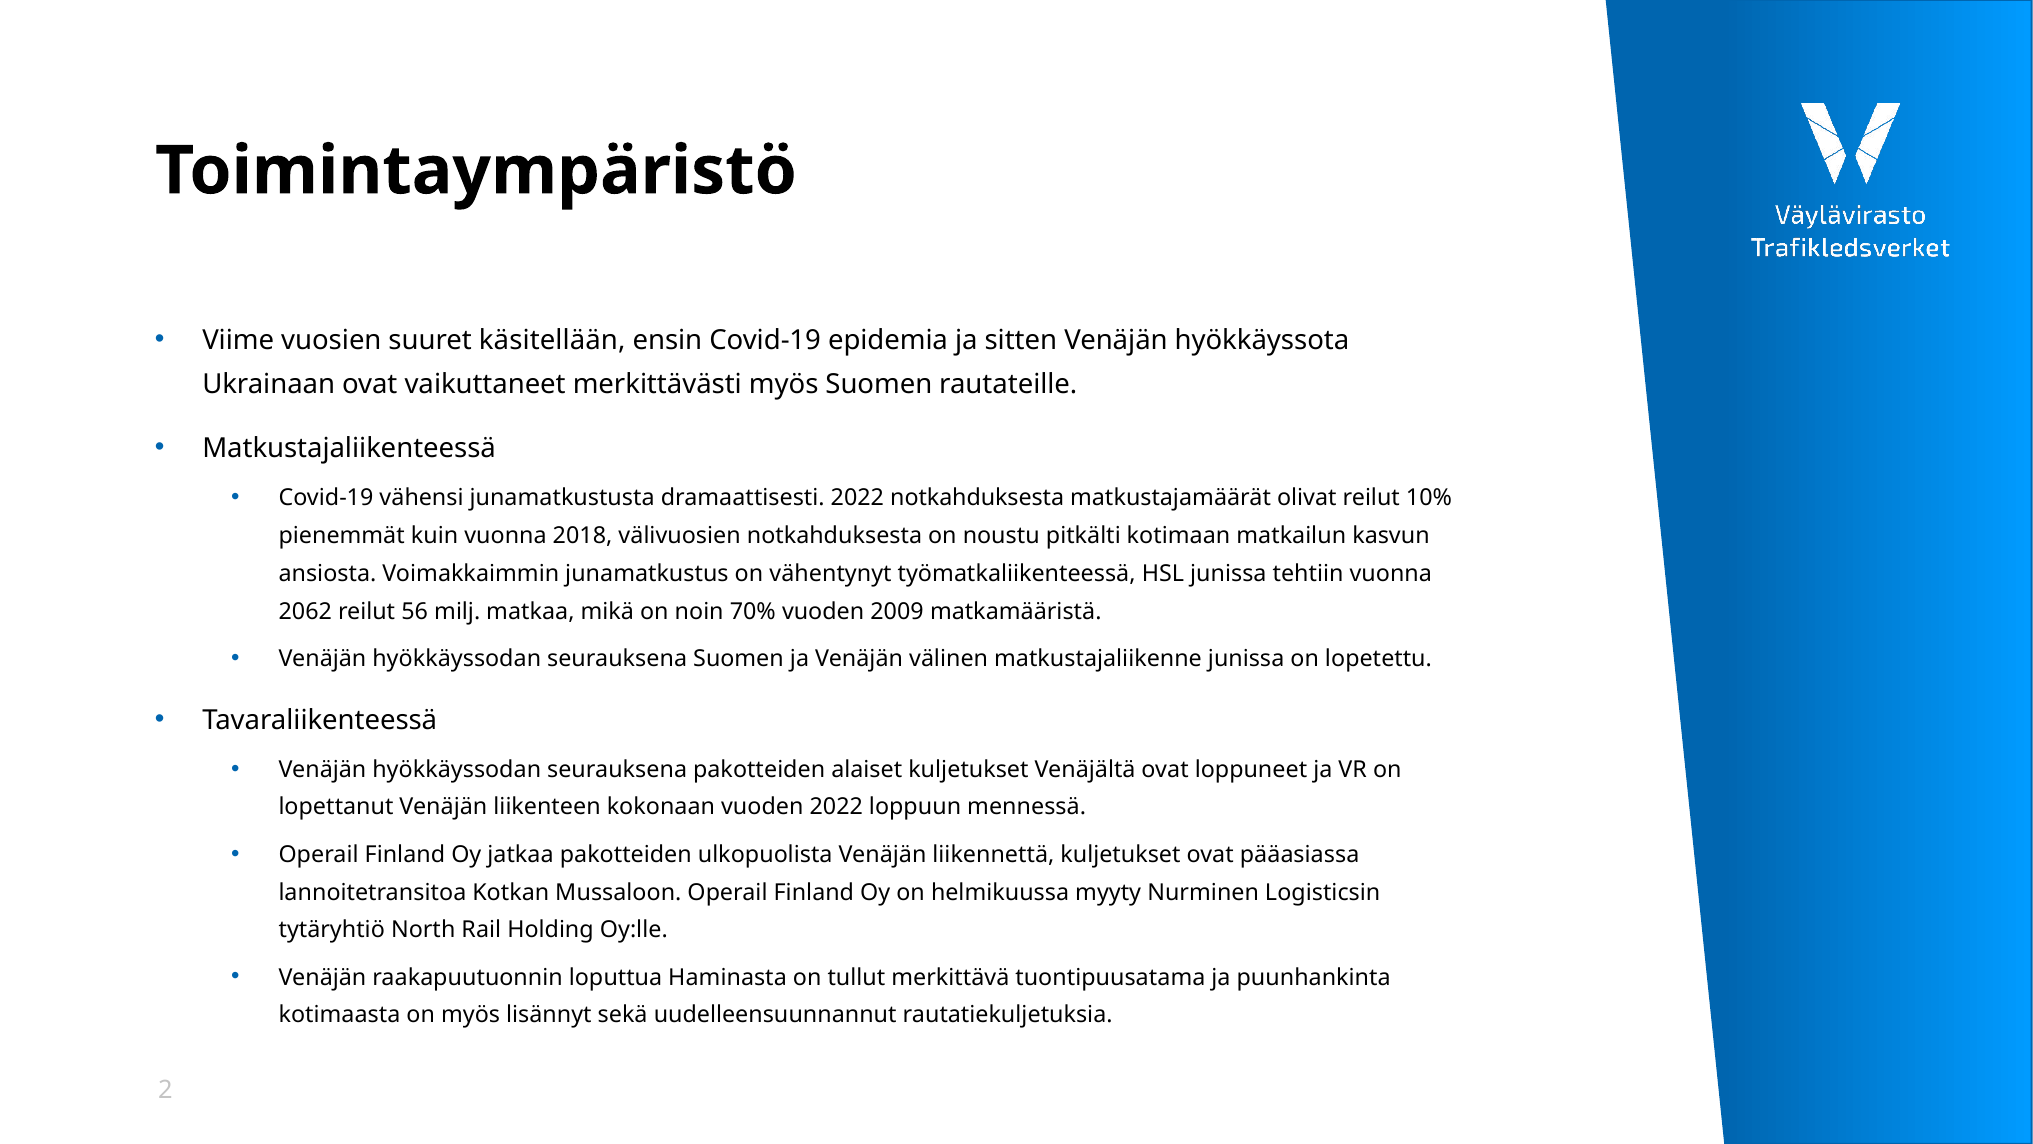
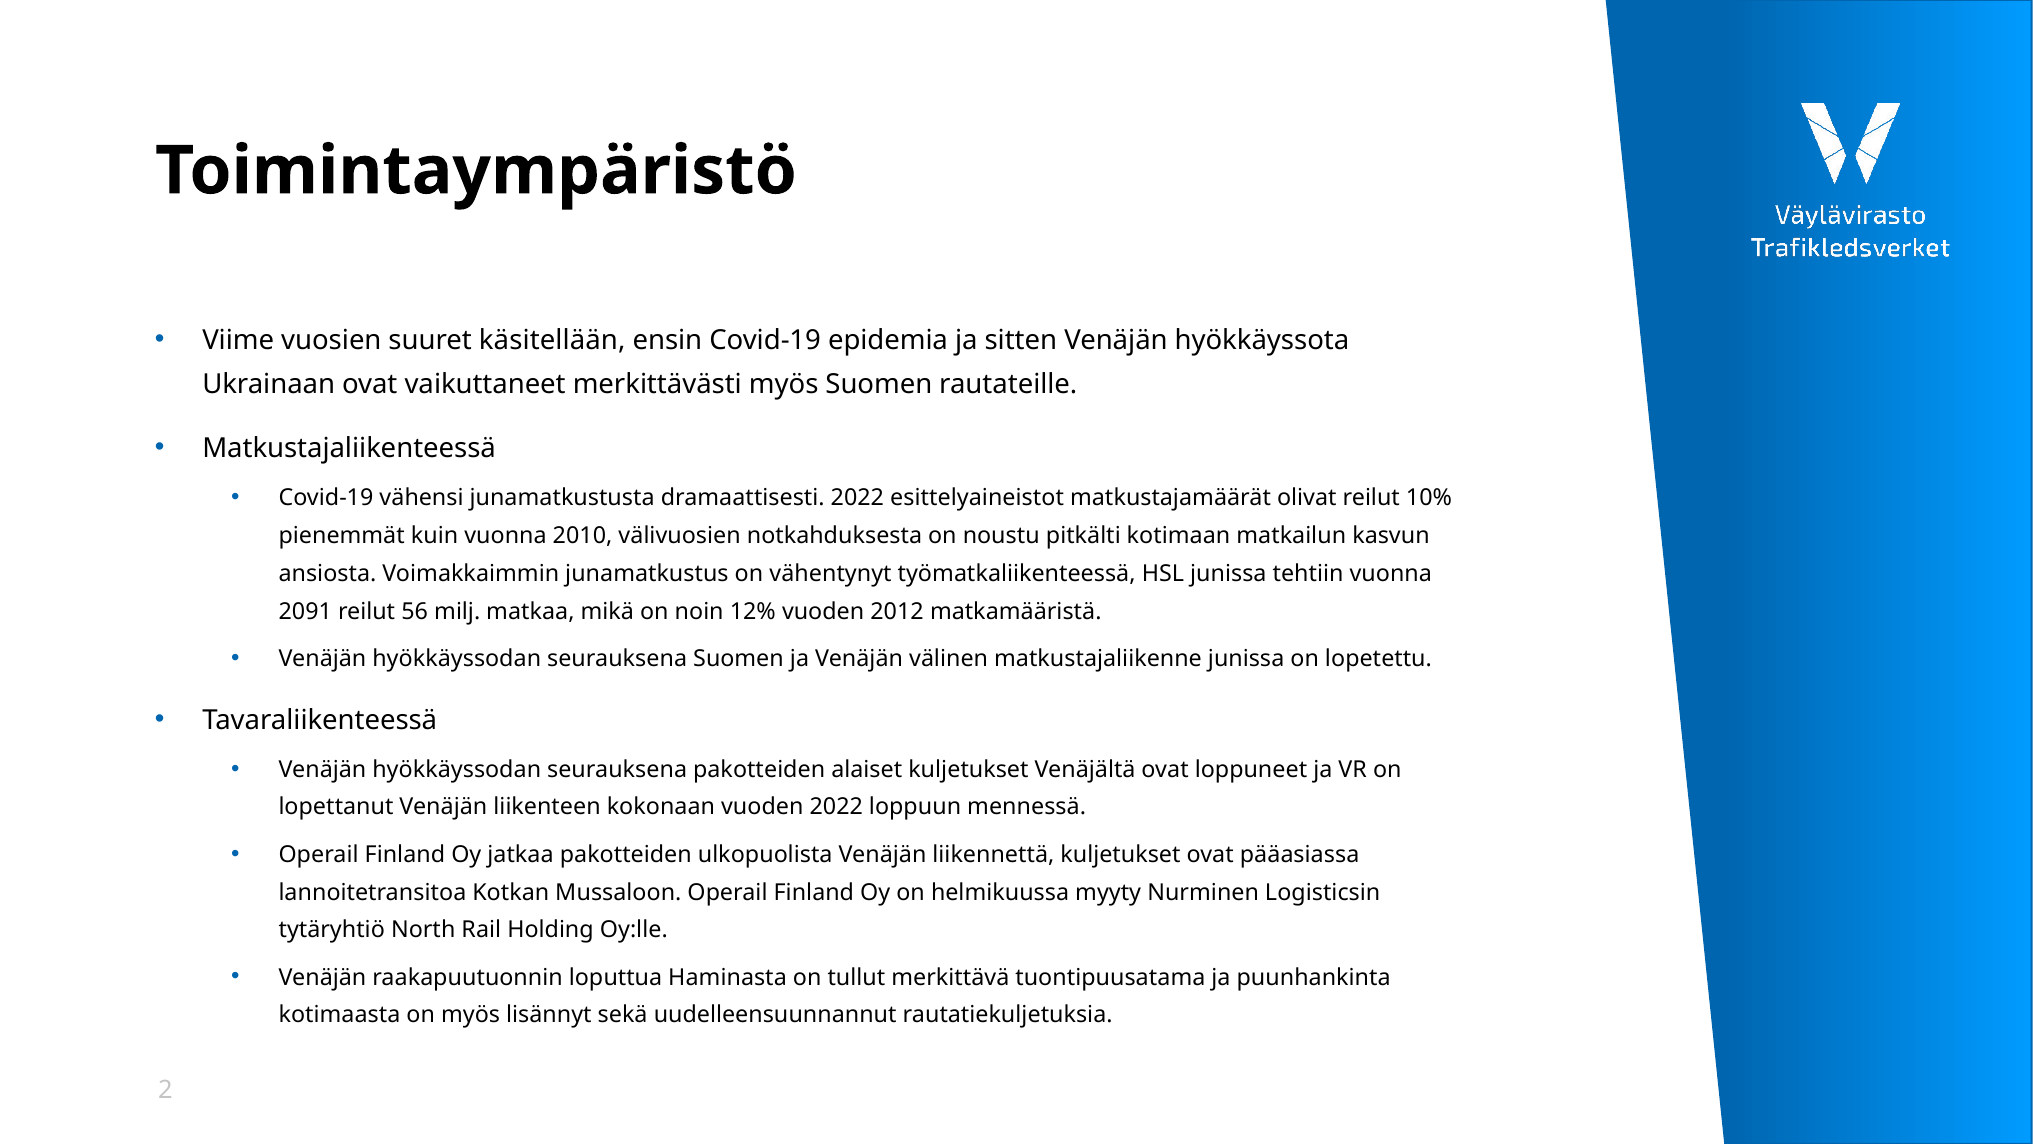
2022 notkahduksesta: notkahduksesta -> esittelyaineistot (977, 498)
2018: 2018 -> 2010 (583, 536)
2062: 2062 -> 2091 (305, 611)
70%: 70% -> 12% (753, 611)
2009: 2009 -> 2012 (897, 611)
